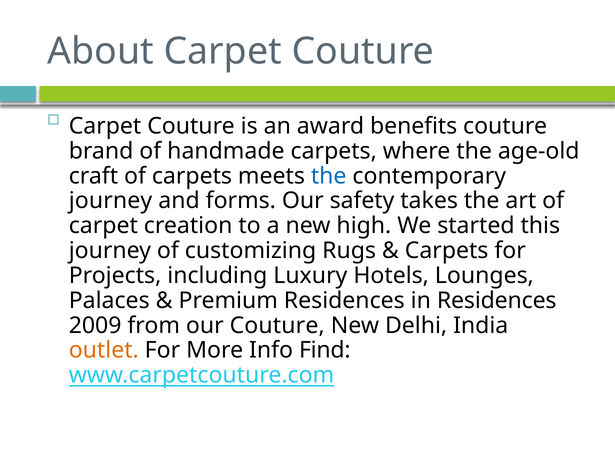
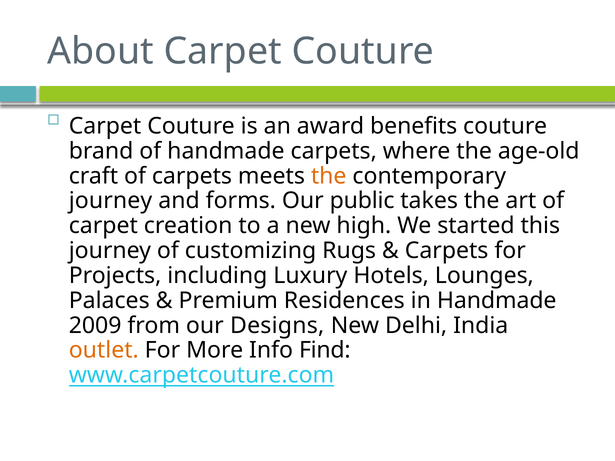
the colour: blue -> orange (329, 176)
safety: safety -> public (362, 201)
in Residences: Residences -> Handmade (497, 301)
our Couture: Couture -> Designs (277, 326)
